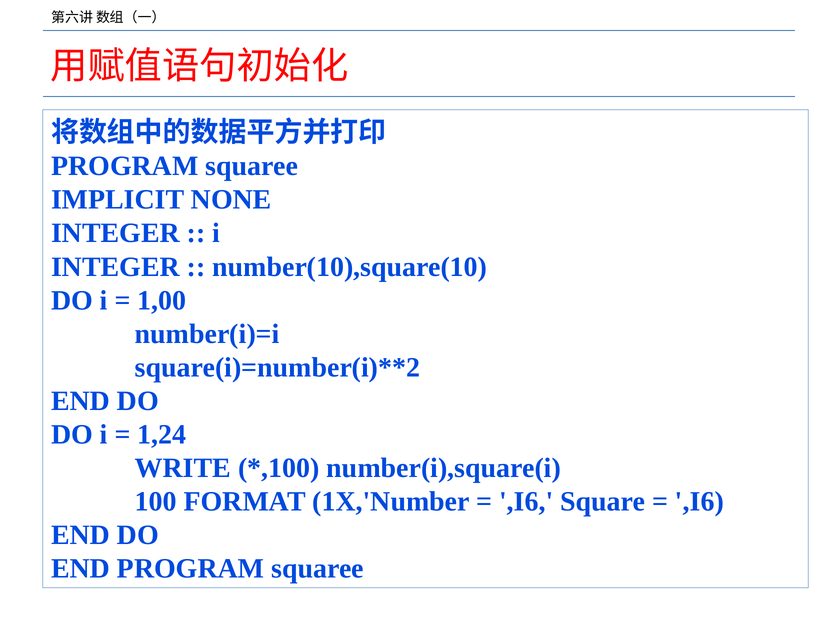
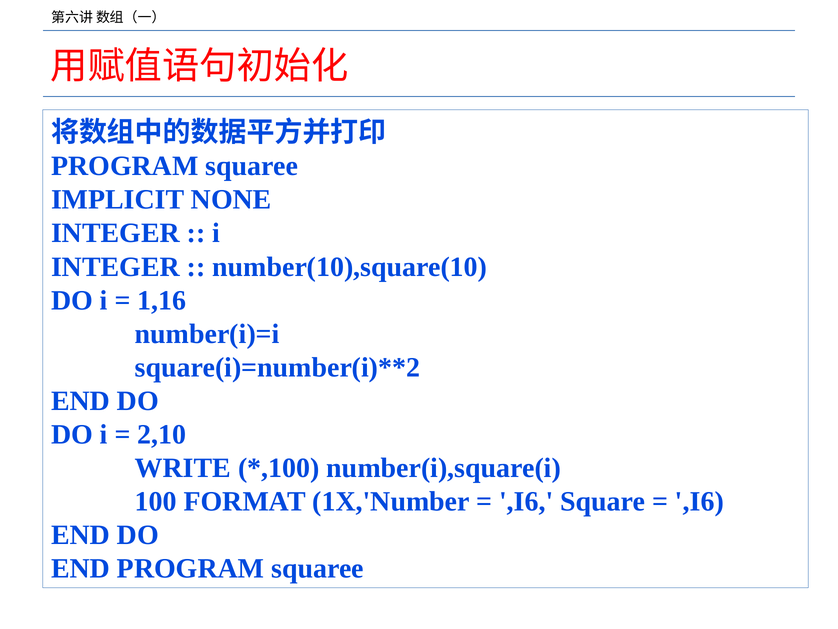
1,00: 1,00 -> 1,16 (162, 300)
1,24: 1,24 -> 2,10 (162, 434)
